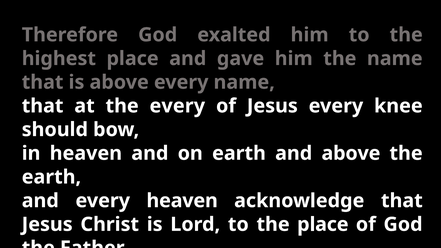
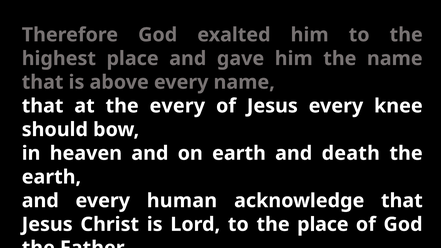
and above: above -> death (351, 153)
every heaven: heaven -> human (182, 201)
